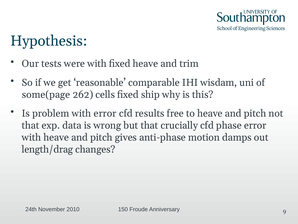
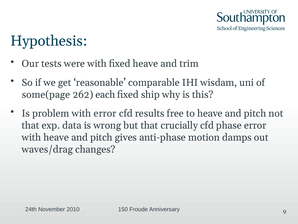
cells: cells -> each (105, 94)
length/drag: length/drag -> waves/drag (47, 149)
